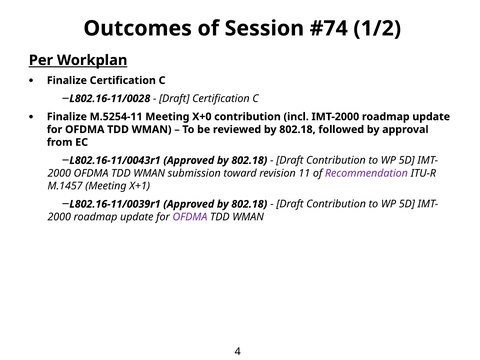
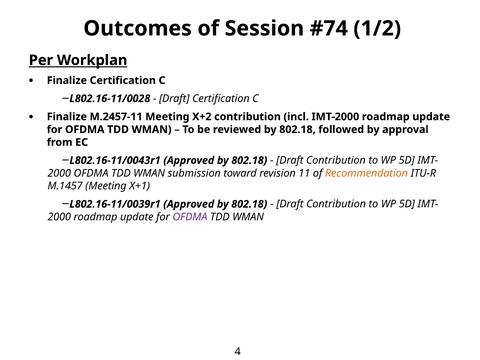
M.5254-11: M.5254-11 -> M.2457-11 (116, 117)
X+0: X+0 -> X+2 (202, 117)
Recommendation colour: purple -> orange (366, 173)
